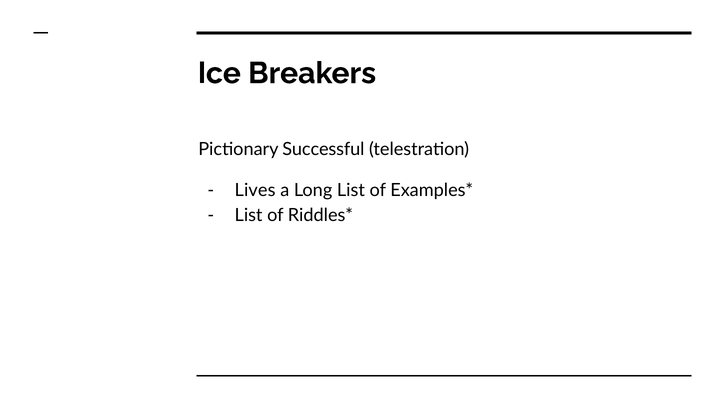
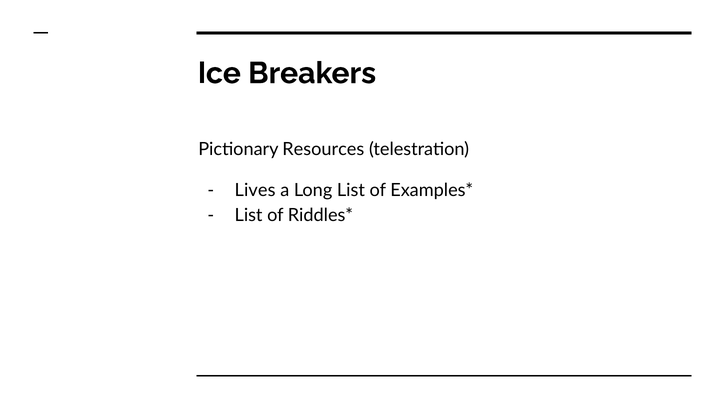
Successful: Successful -> Resources (323, 149)
